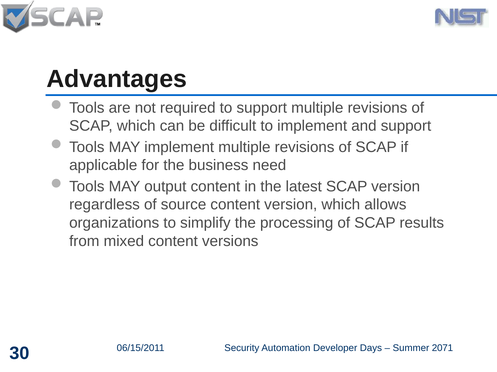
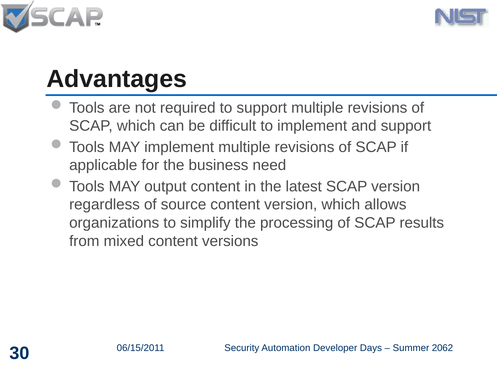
2071: 2071 -> 2062 (442, 349)
